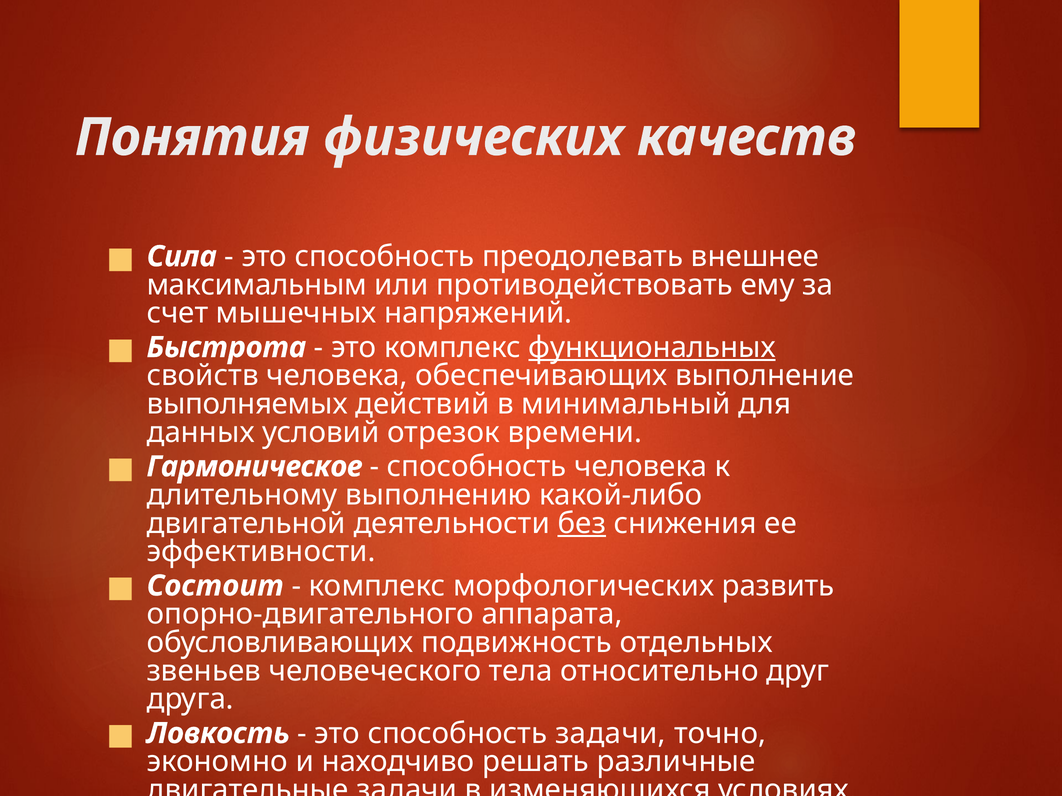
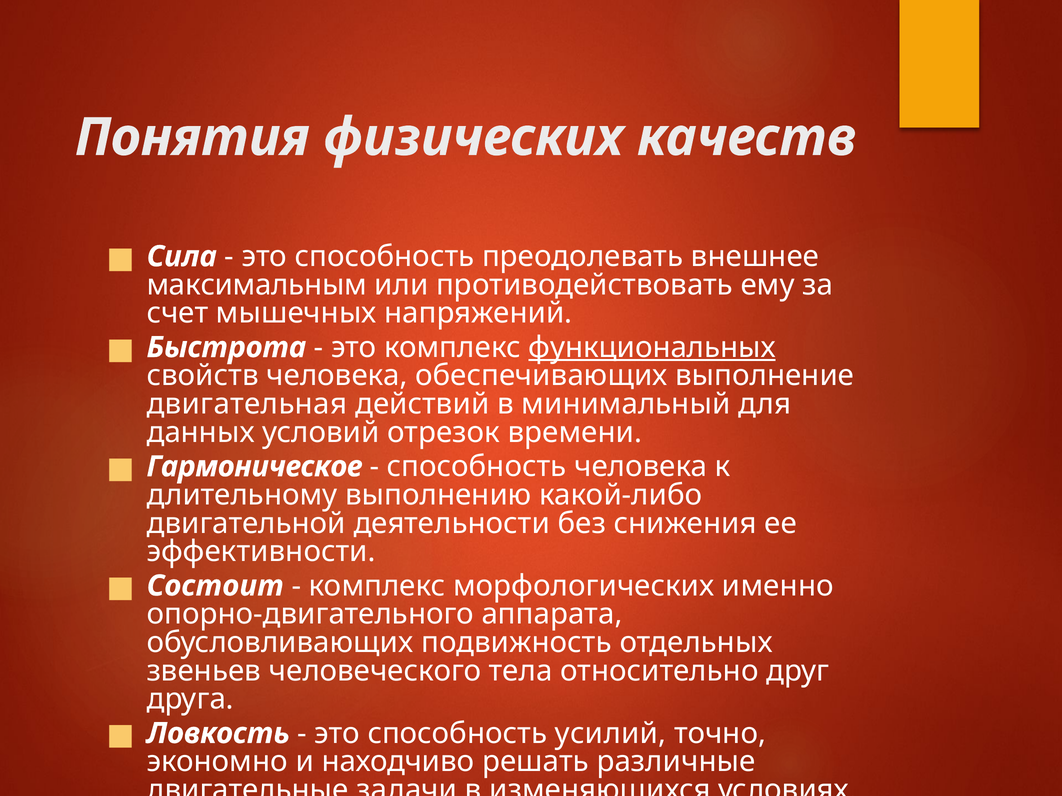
выполняемых: выполняемых -> двигательная (247, 404)
без underline: present -> none (582, 524)
развить: развить -> именно (778, 586)
способность задачи: задачи -> усилий (611, 734)
